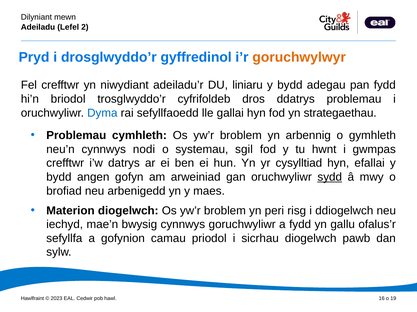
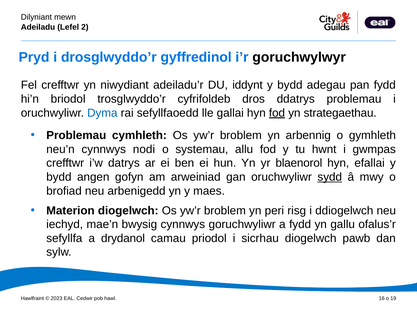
goruchwylwyr colour: orange -> black (299, 57)
liniaru: liniaru -> iddynt (248, 85)
fod underline: none -> present (277, 113)
sgil: sgil -> allu (244, 150)
cysylltiad: cysylltiad -> blaenorol (299, 164)
gofynion: gofynion -> drydanol (123, 239)
